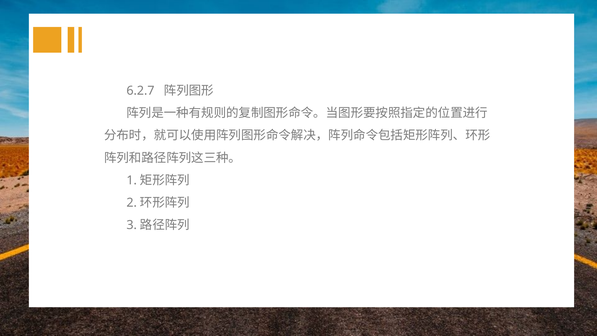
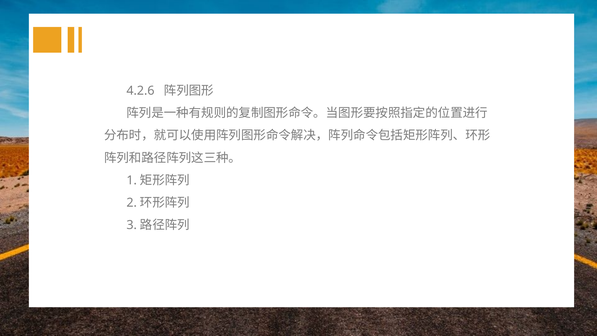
6.2.7: 6.2.7 -> 4.2.6 (140, 91)
